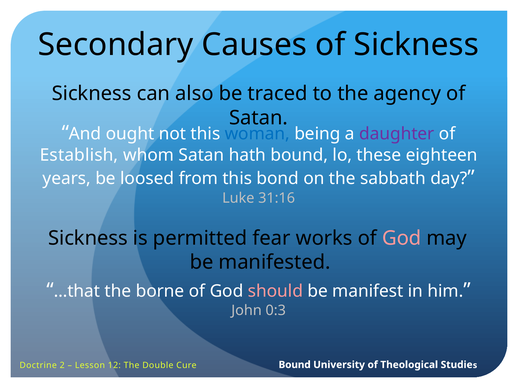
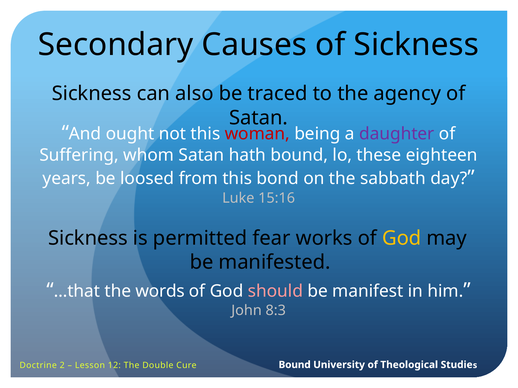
woman colour: blue -> red (257, 134)
Establish: Establish -> Suffering (79, 155)
31:16: 31:16 -> 15:16 (277, 198)
God colour: pink -> yellow (402, 239)
borne: borne -> words (160, 292)
0:3: 0:3 -> 8:3 (276, 311)
